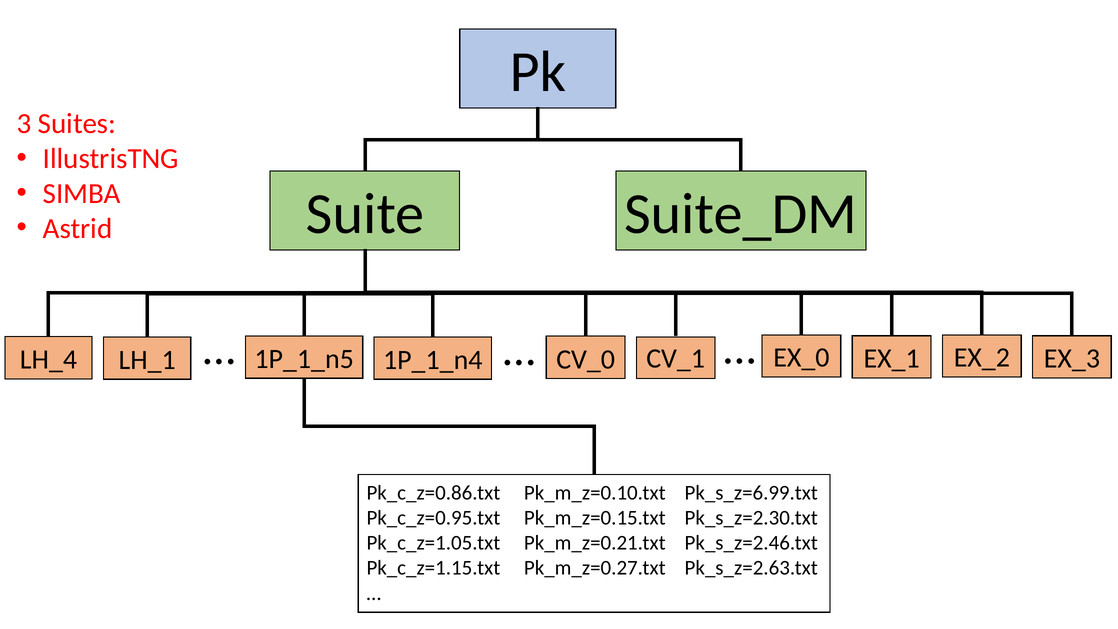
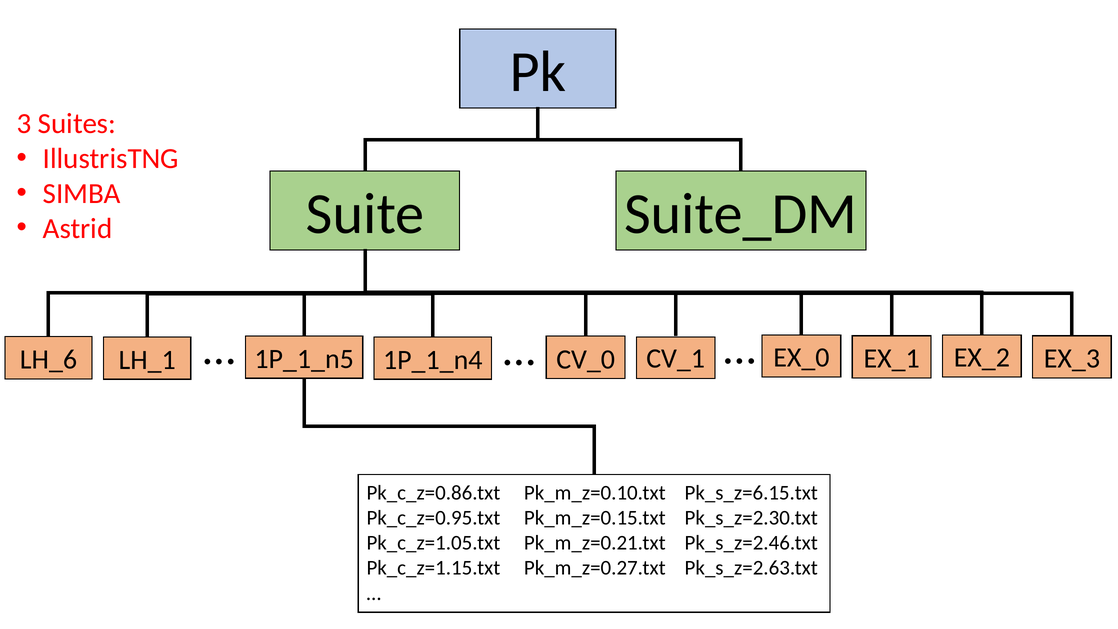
LH_4: LH_4 -> LH_6 (48, 359)
Pk_s_z=6.99.txt: Pk_s_z=6.99.txt -> Pk_s_z=6.15.txt (751, 492)
